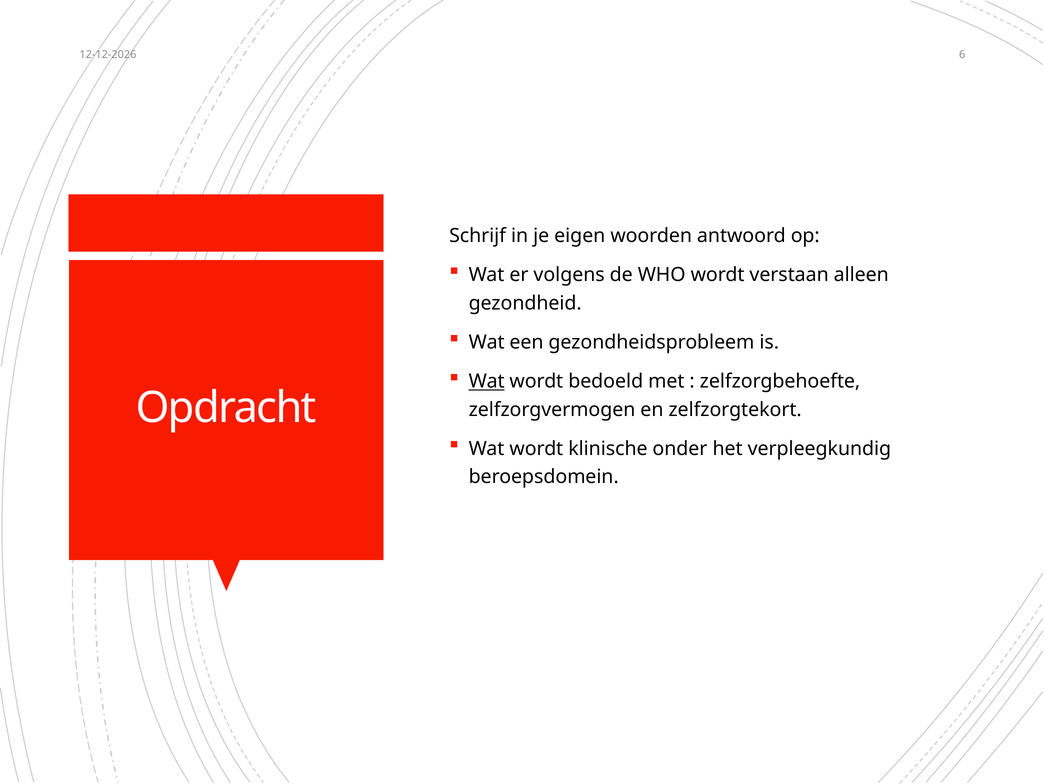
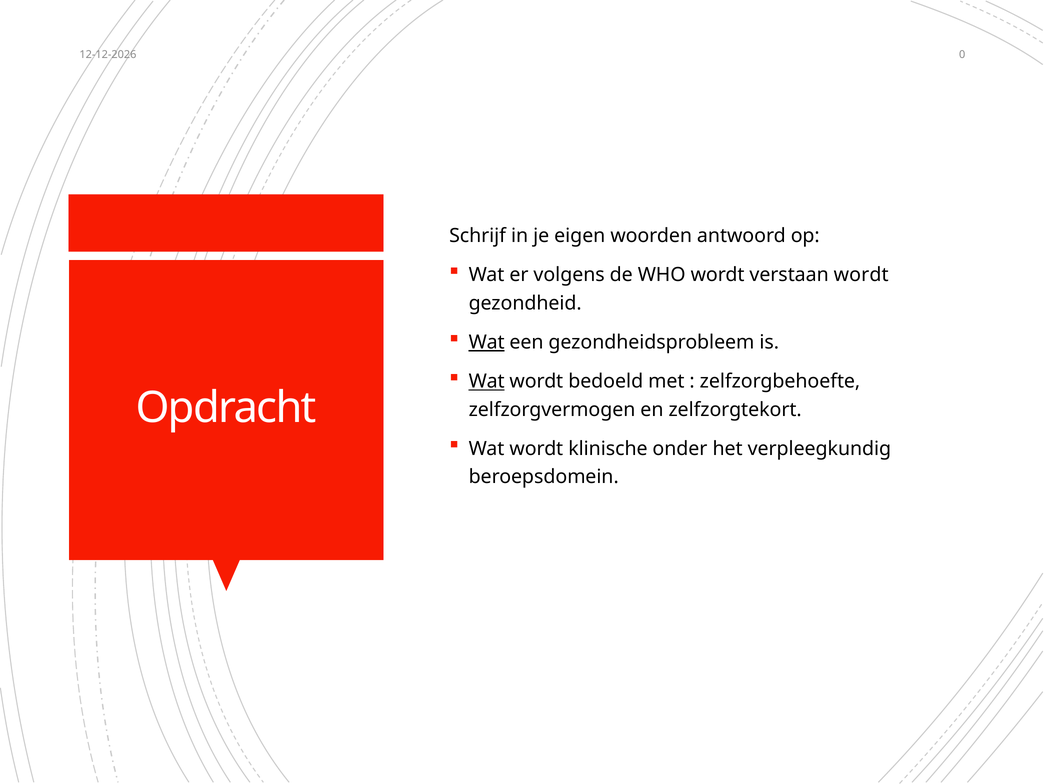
6: 6 -> 0 (962, 55)
verstaan alleen: alleen -> wordt (861, 275)
Wat underline: none -> present (487, 342)
